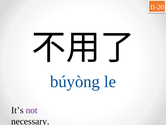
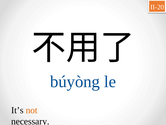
not colour: purple -> orange (32, 110)
